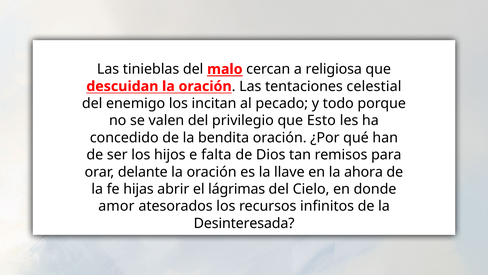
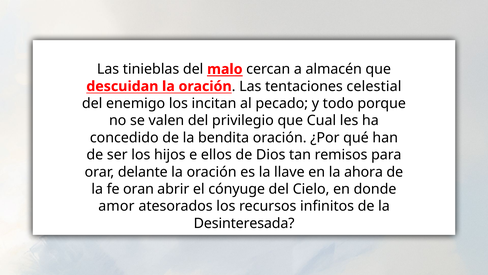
religiosa: religiosa -> almacén (334, 69)
Esto: Esto -> Cual (321, 120)
falta: falta -> ellos (216, 155)
hijas: hijas -> oran (138, 189)
lágrimas: lágrimas -> cónyuge (237, 189)
